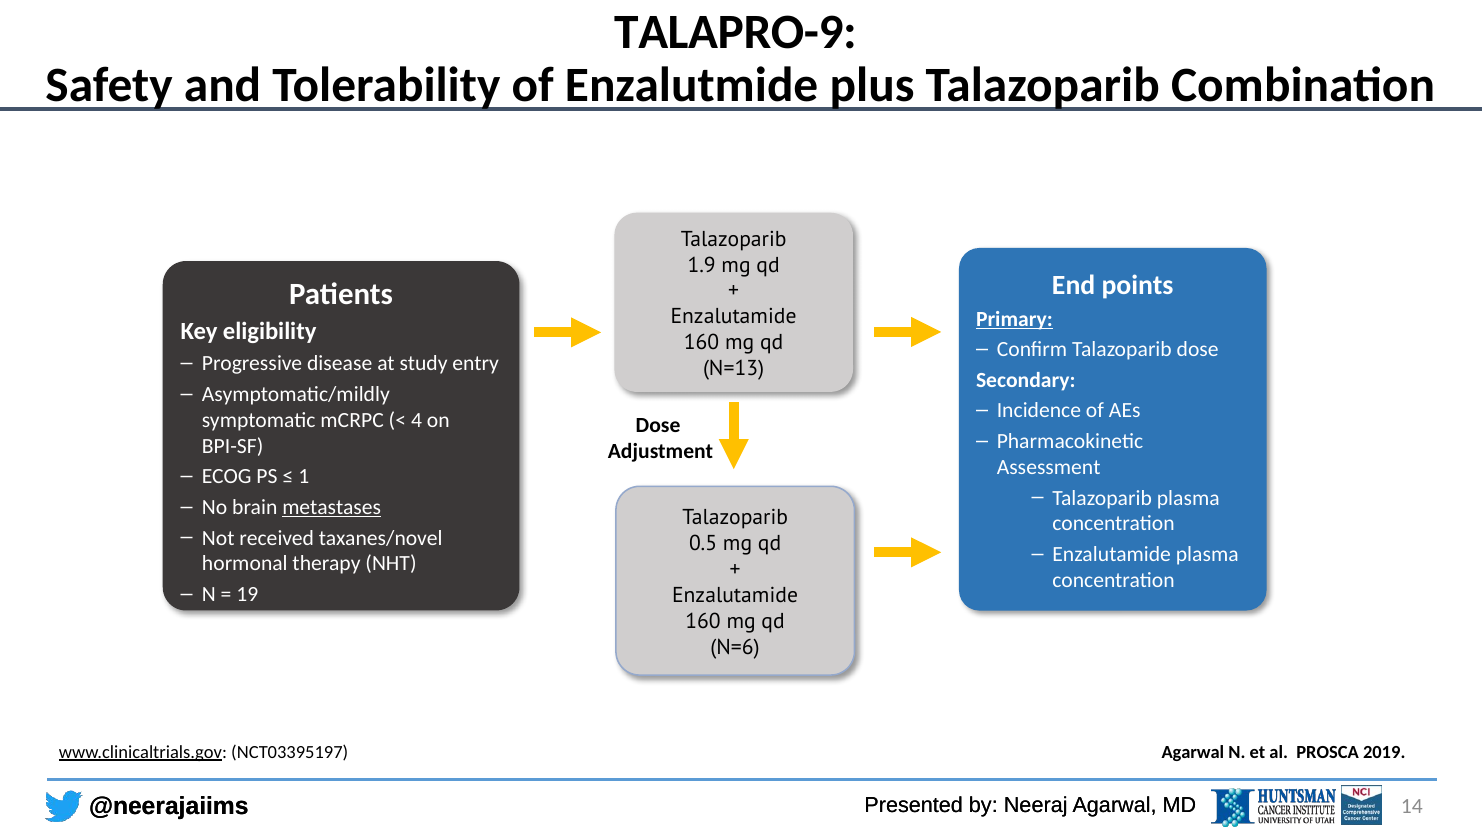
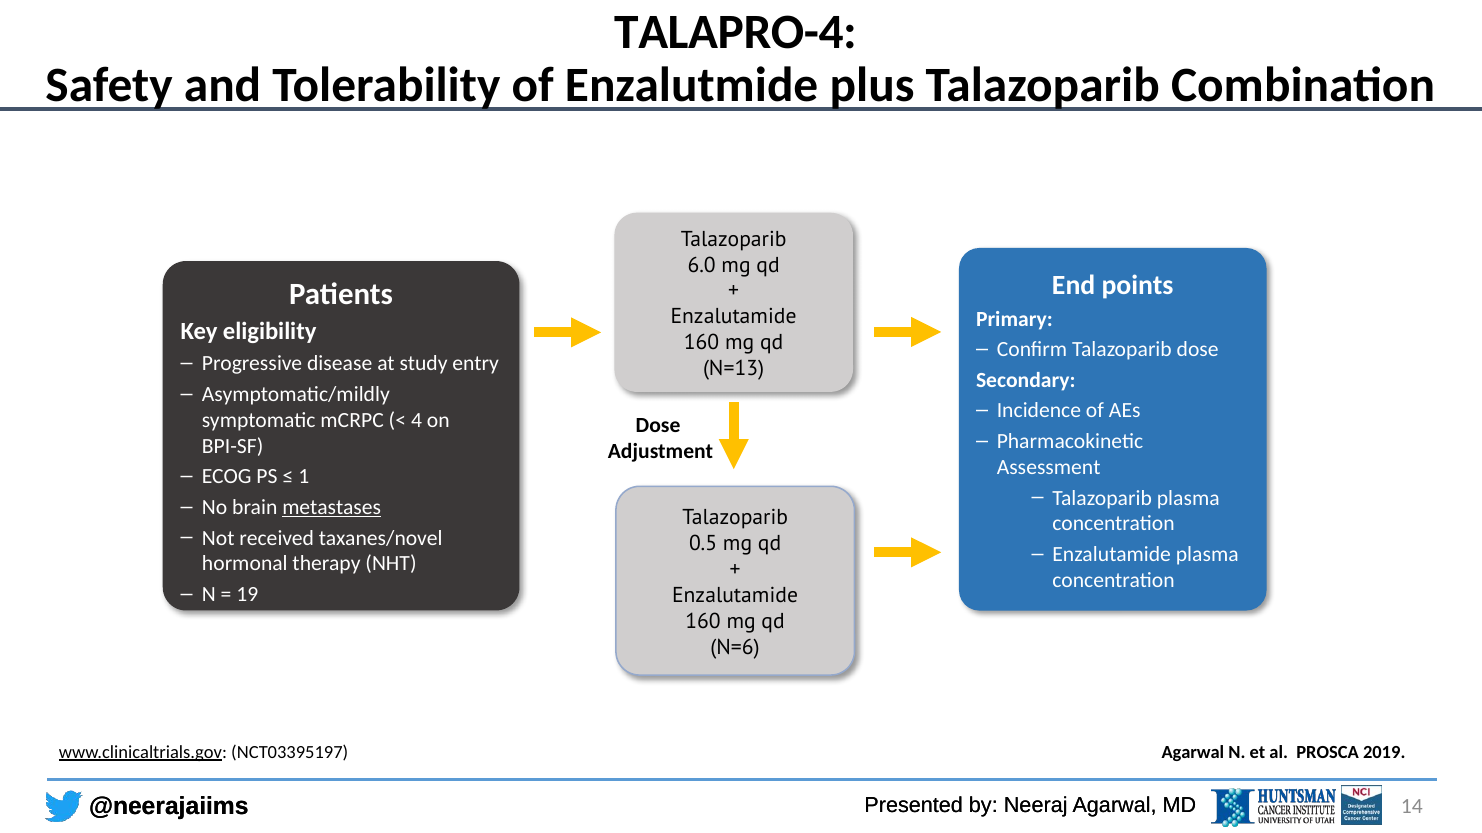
TALAPRO-9: TALAPRO-9 -> TALAPRO-4 (735, 33)
1.9: 1.9 -> 6.0 (702, 265)
Primary underline: present -> none (1014, 319)
